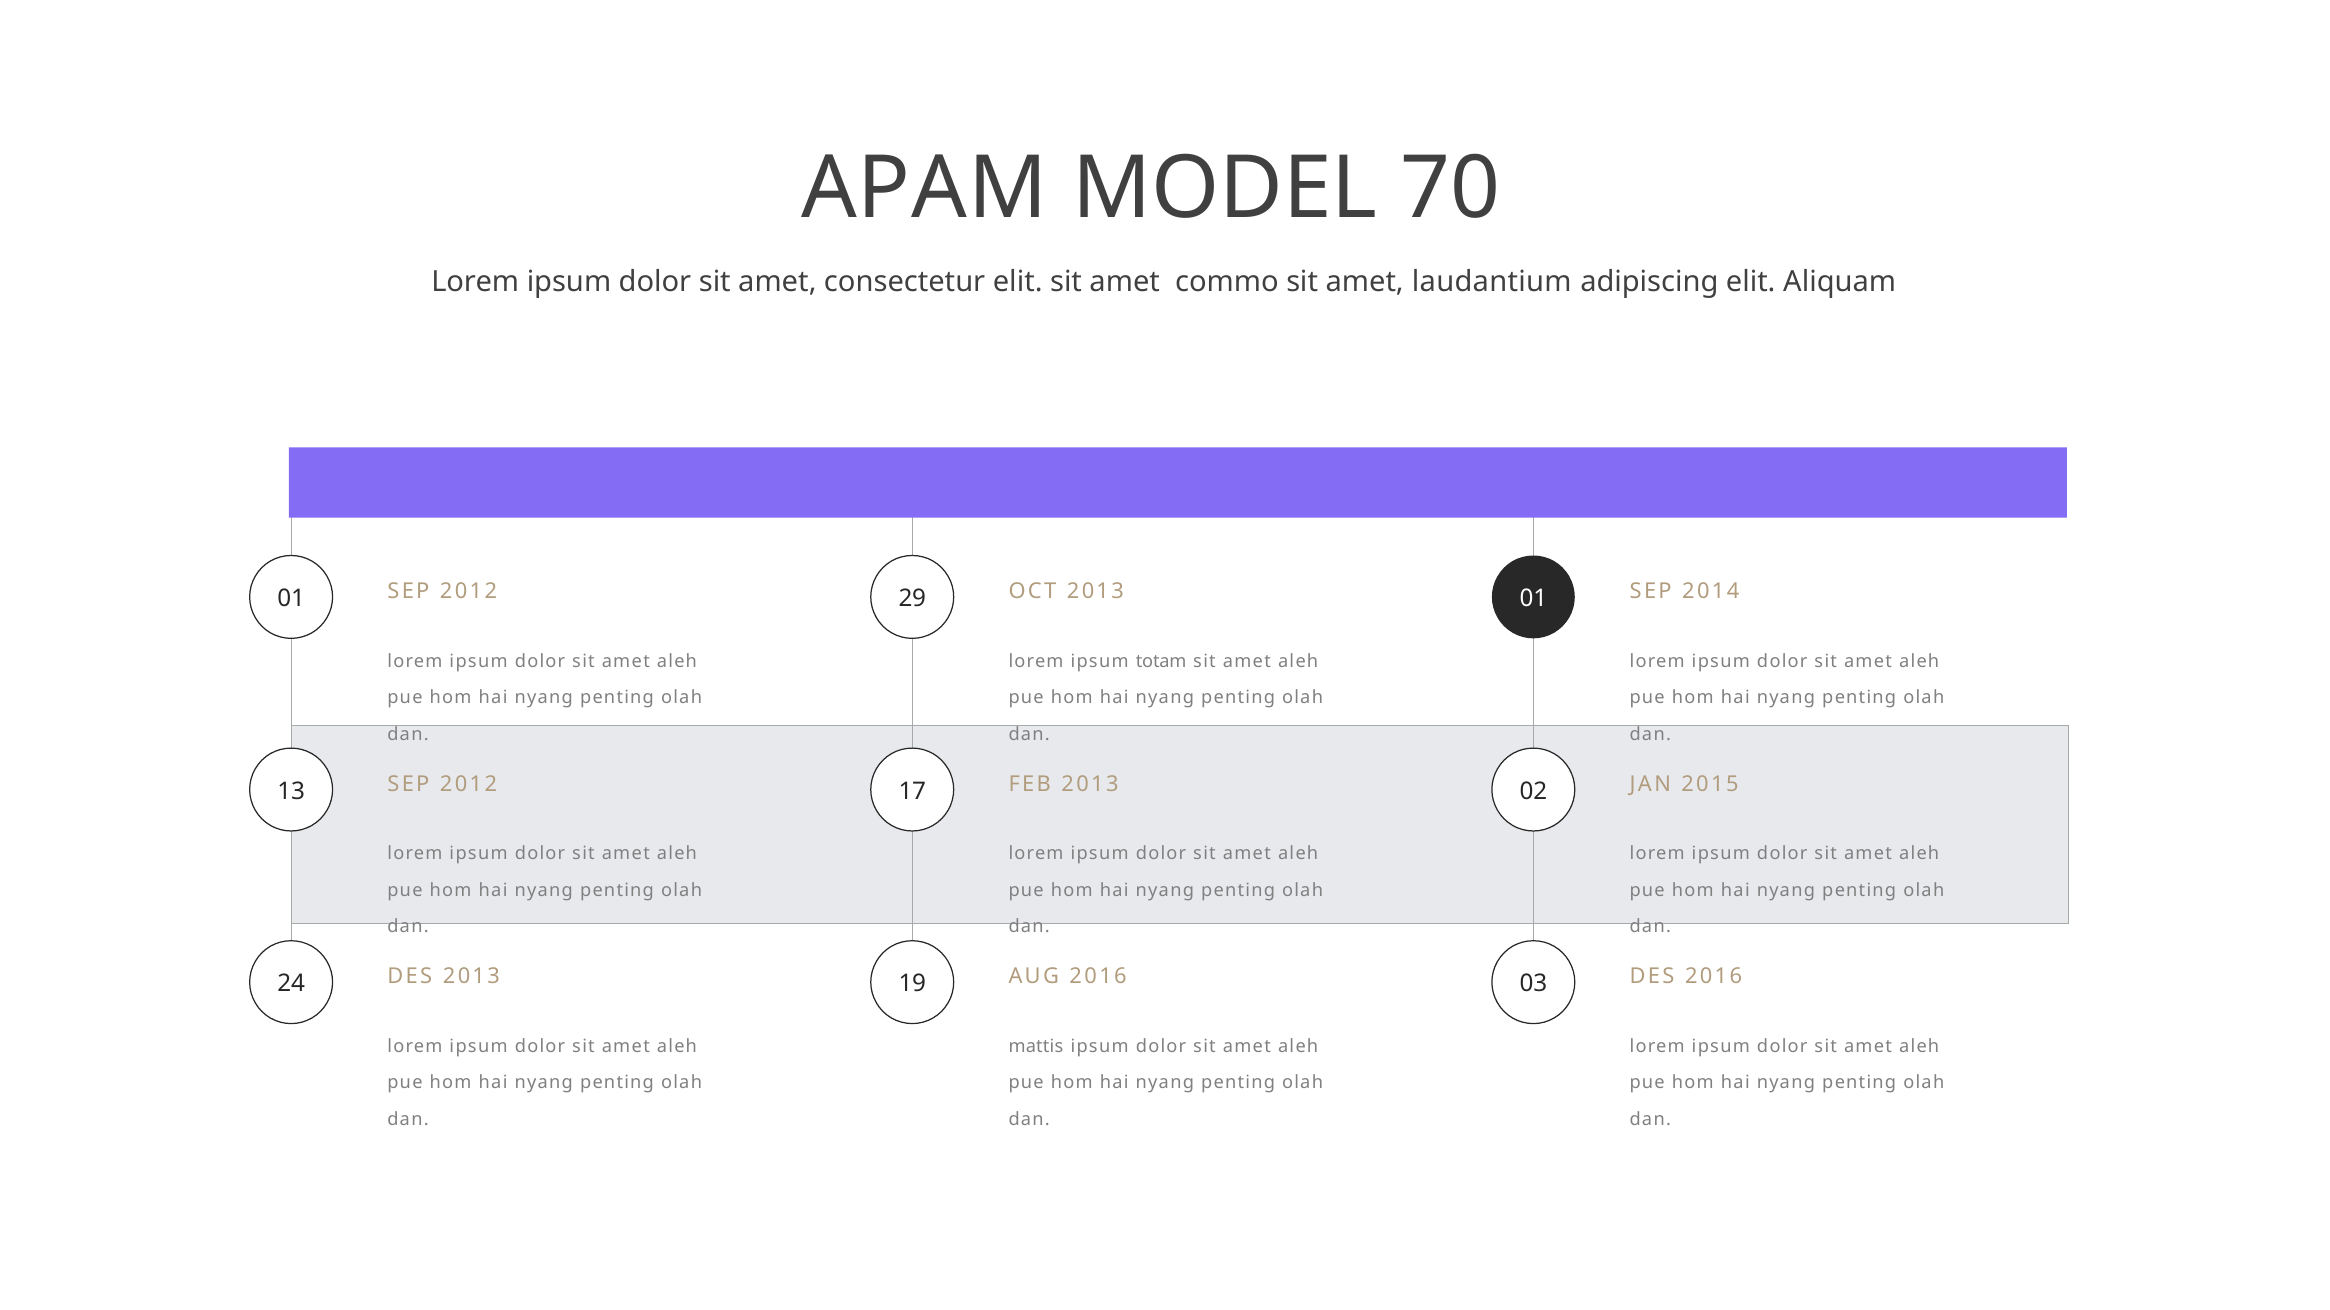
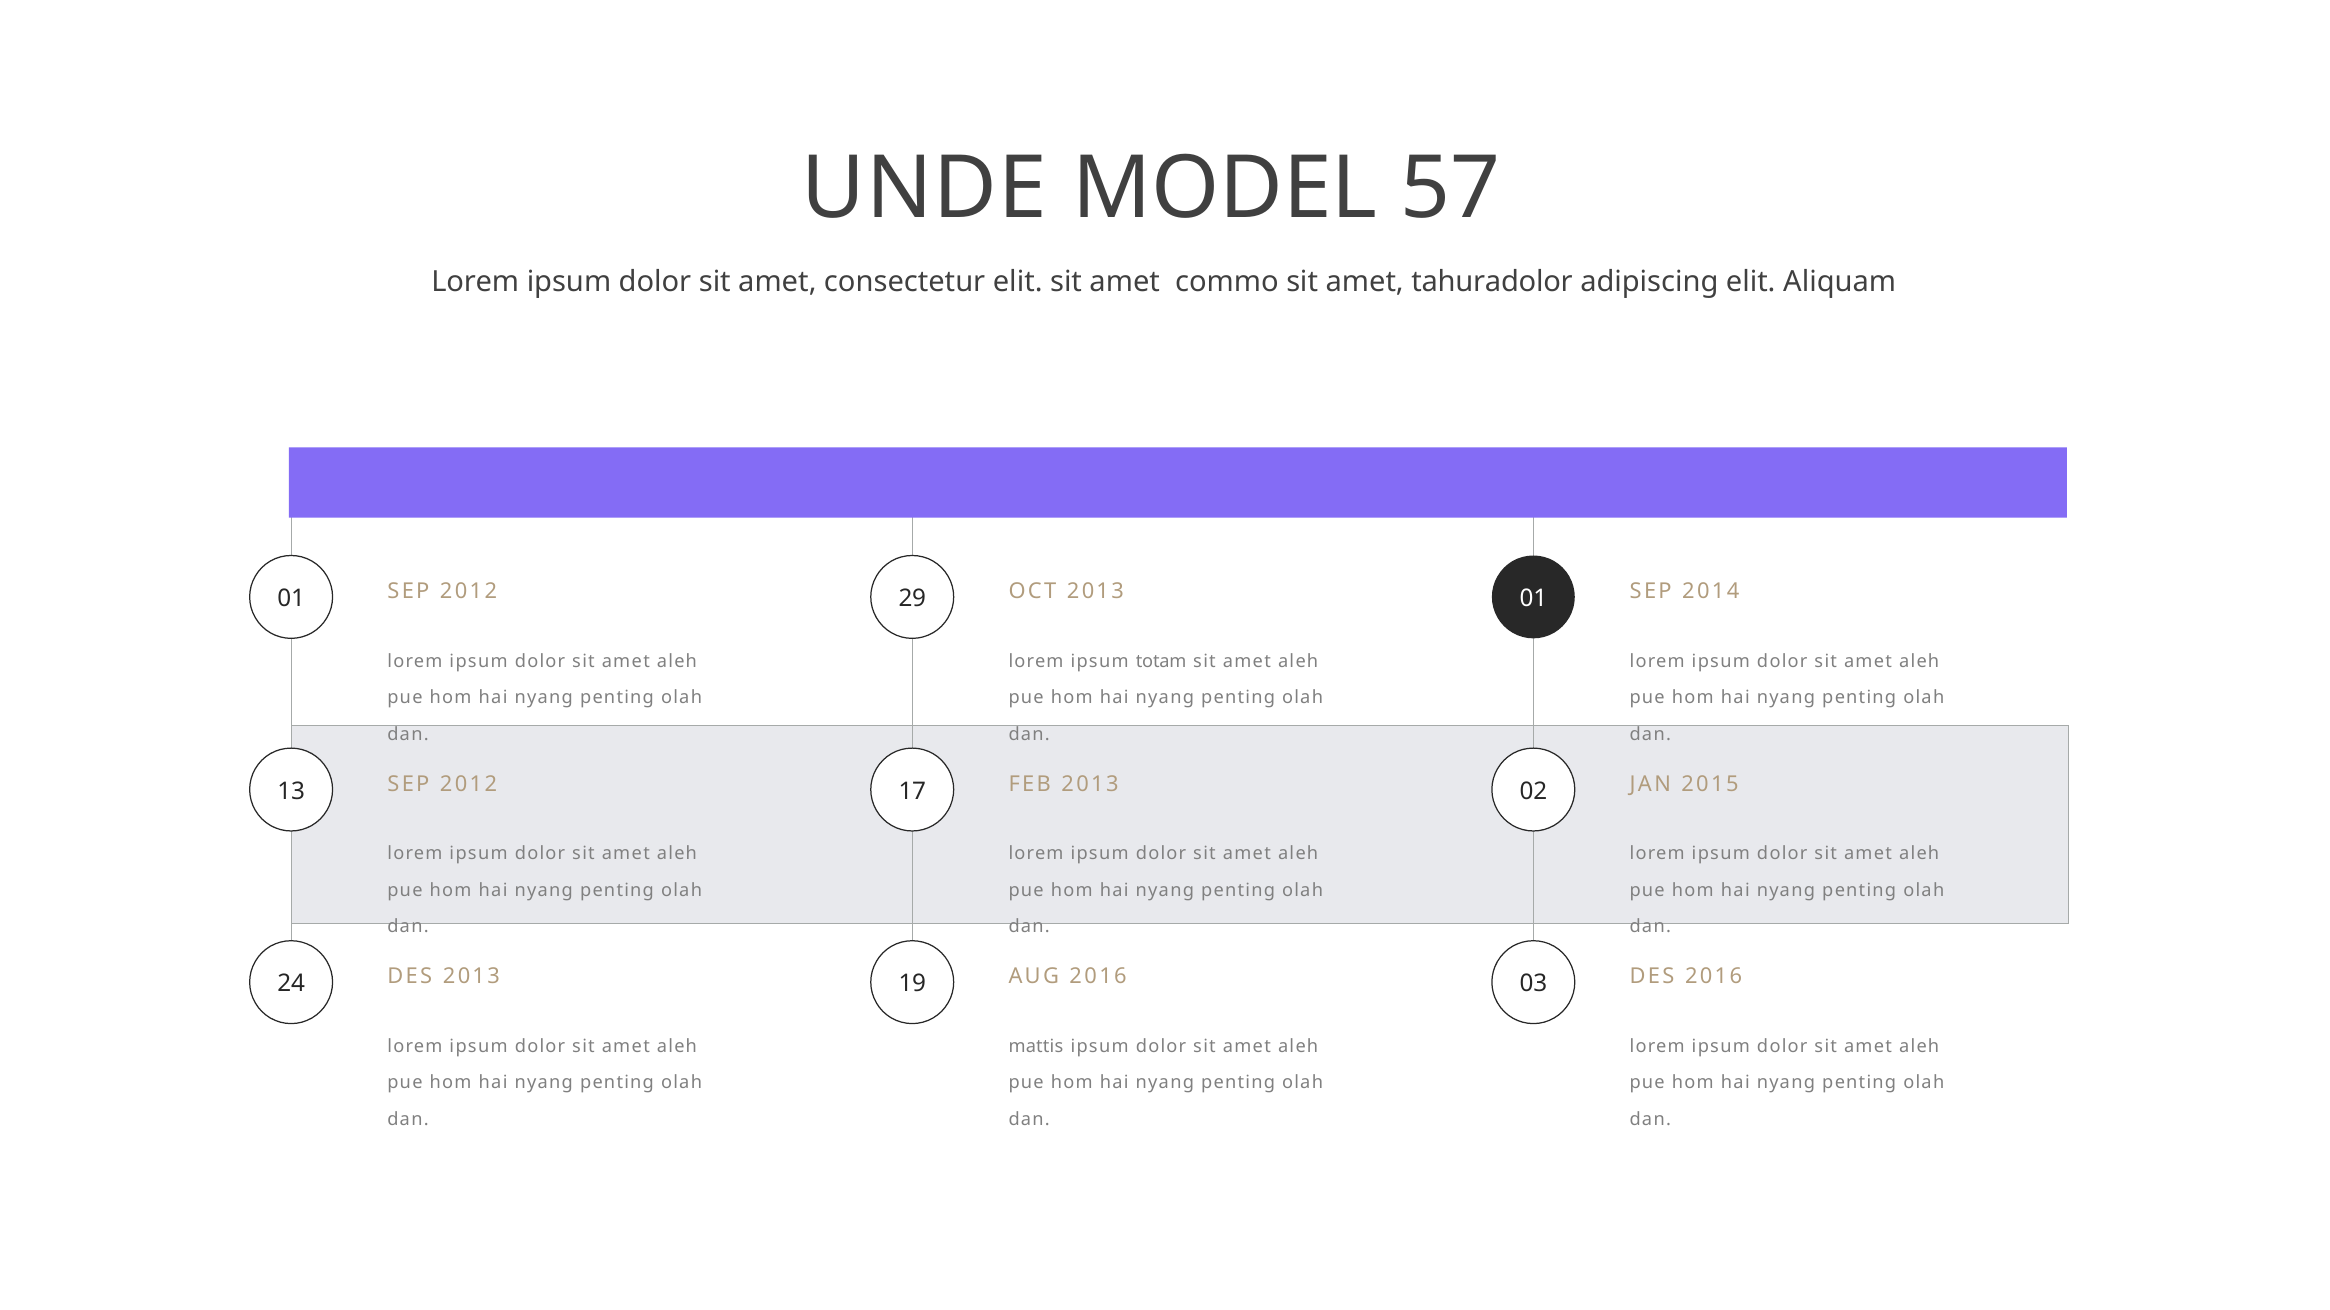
APAM: APAM -> UNDE (924, 188)
70: 70 -> 57 (1450, 188)
laudantium: laudantium -> tahuradolor (1492, 282)
